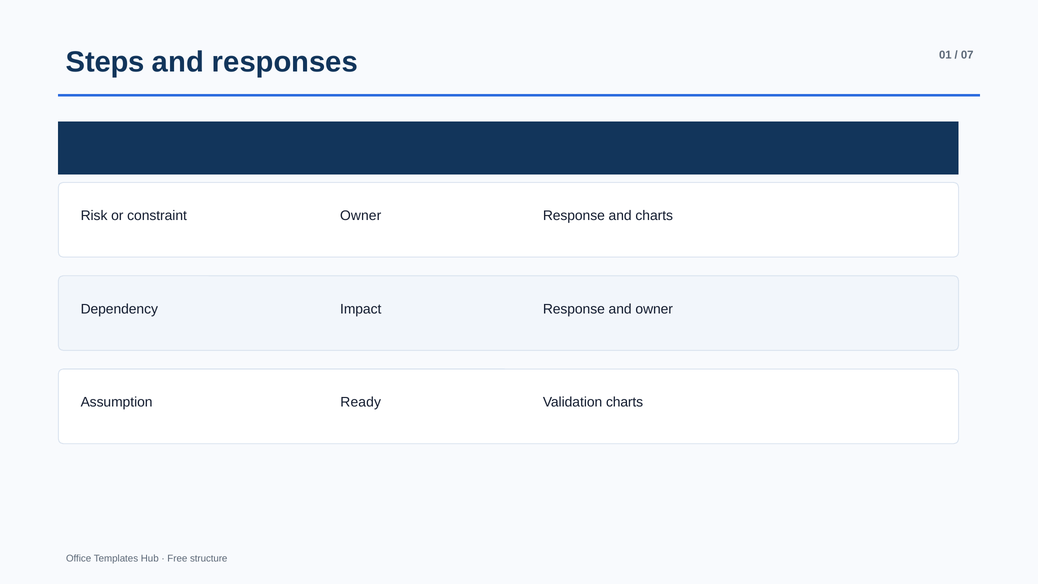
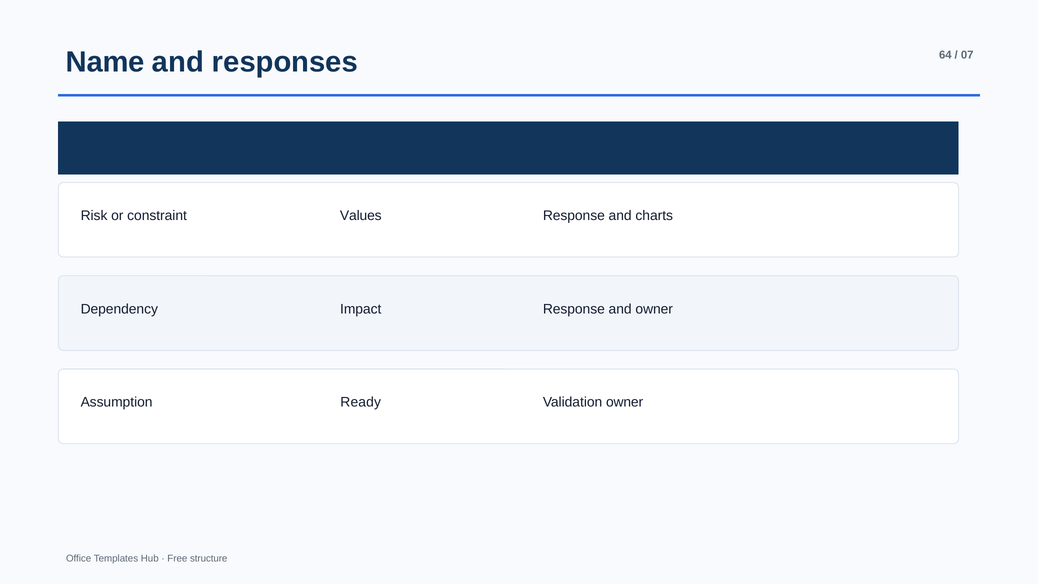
Steps: Steps -> Name (105, 62)
01: 01 -> 64 (945, 55)
constraint Owner: Owner -> Values (361, 216)
Validation charts: charts -> owner (625, 402)
